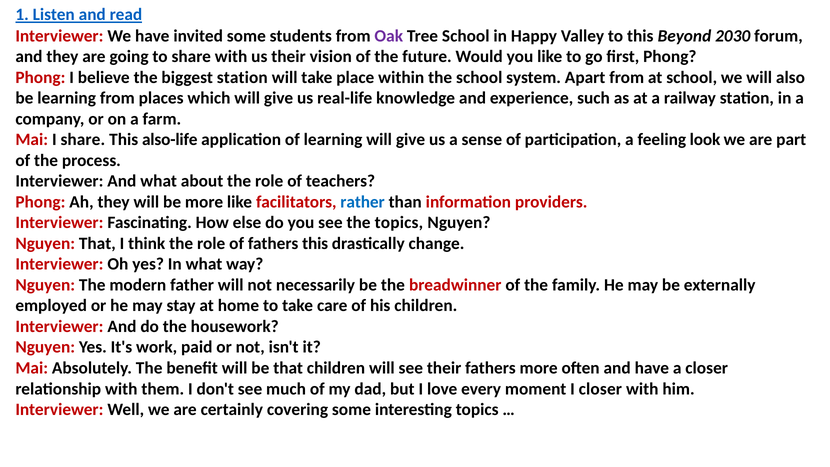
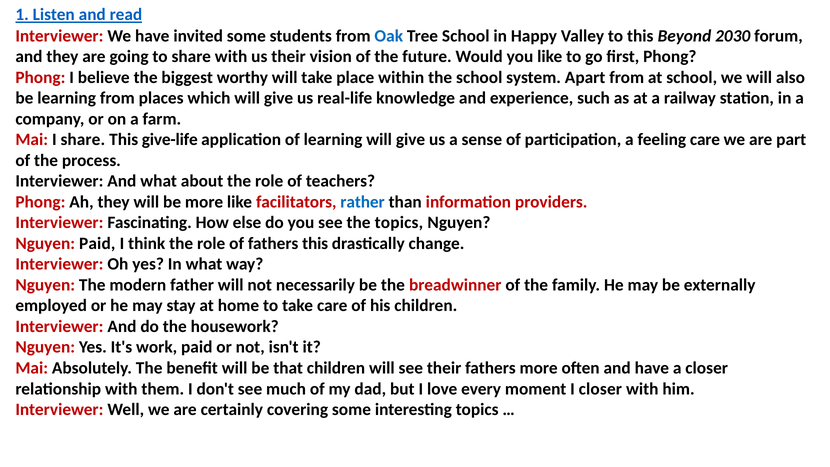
Oak colour: purple -> blue (389, 36)
biggest station: station -> worthy (242, 77)
also-life: also-life -> give-life (170, 140)
feeling look: look -> care (705, 140)
Nguyen That: That -> Paid (97, 243)
